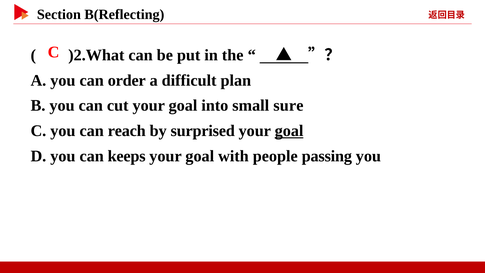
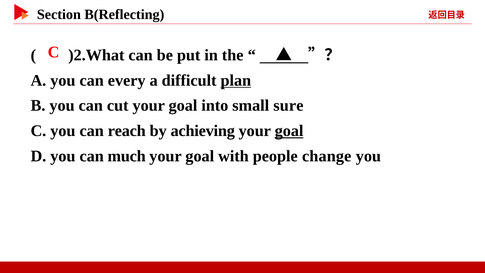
order: order -> every (127, 80)
plan underline: none -> present (236, 80)
surprised: surprised -> achieving (203, 131)
keeps: keeps -> much (127, 156)
passing: passing -> change (327, 156)
